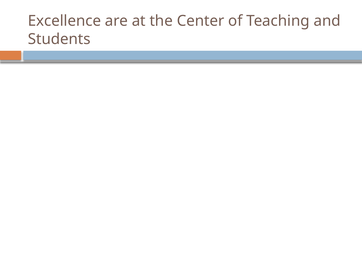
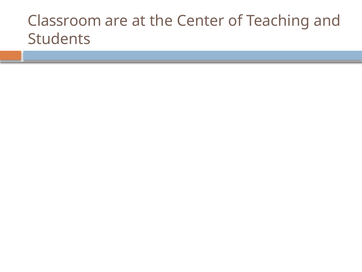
Excellence: Excellence -> Classroom (65, 21)
